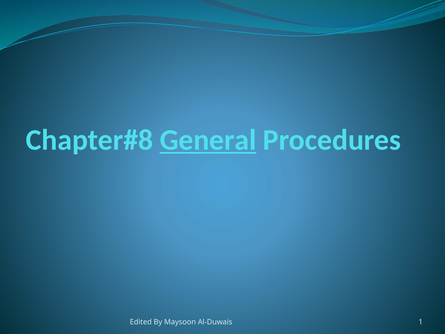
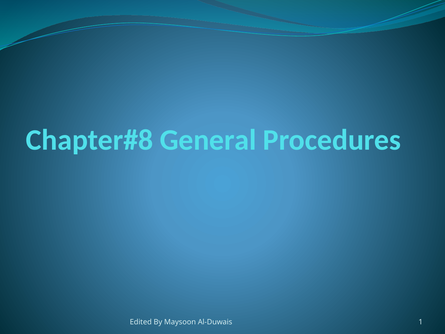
General underline: present -> none (208, 140)
